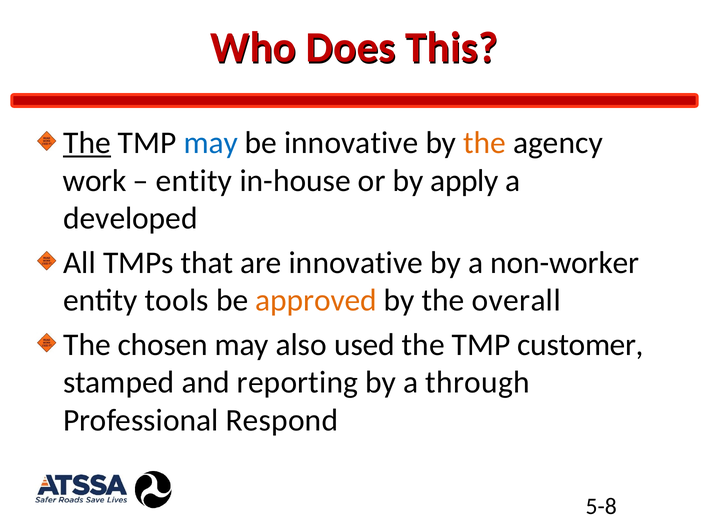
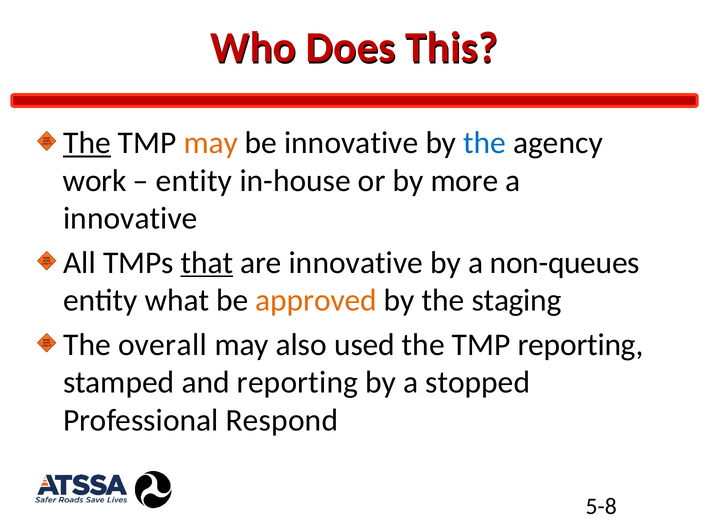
may colour: blue -> orange (211, 143)
the colour: orange -> blue (485, 143)
apply: apply -> more (464, 181)
developed: developed -> innovative (130, 218)
that underline: none -> present (207, 263)
non-worker: non-worker -> non-queues (565, 263)
tools: tools -> what (177, 300)
overall: overall -> staging (517, 300)
chosen: chosen -> overall (162, 345)
TMP customer: customer -> reporting (580, 345)
through: through -> stopped (478, 382)
